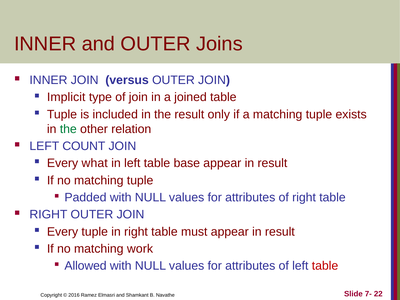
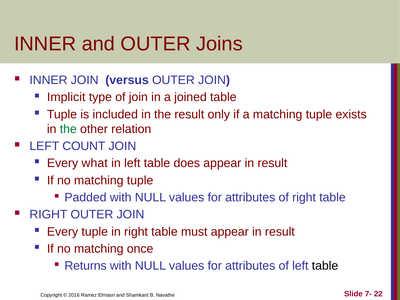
base: base -> does (187, 163)
work: work -> once (140, 249)
Allowed: Allowed -> Returns (86, 266)
table colour: red -> black (325, 266)
